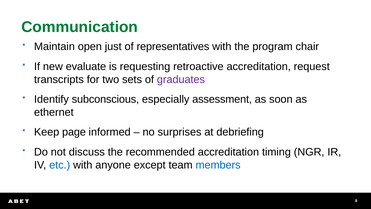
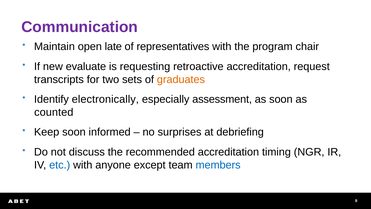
Communication colour: green -> purple (80, 27)
just: just -> late (113, 47)
graduates colour: purple -> orange (181, 79)
subconscious: subconscious -> electronically (105, 99)
ethernet: ethernet -> counted (54, 112)
Keep page: page -> soon (74, 132)
